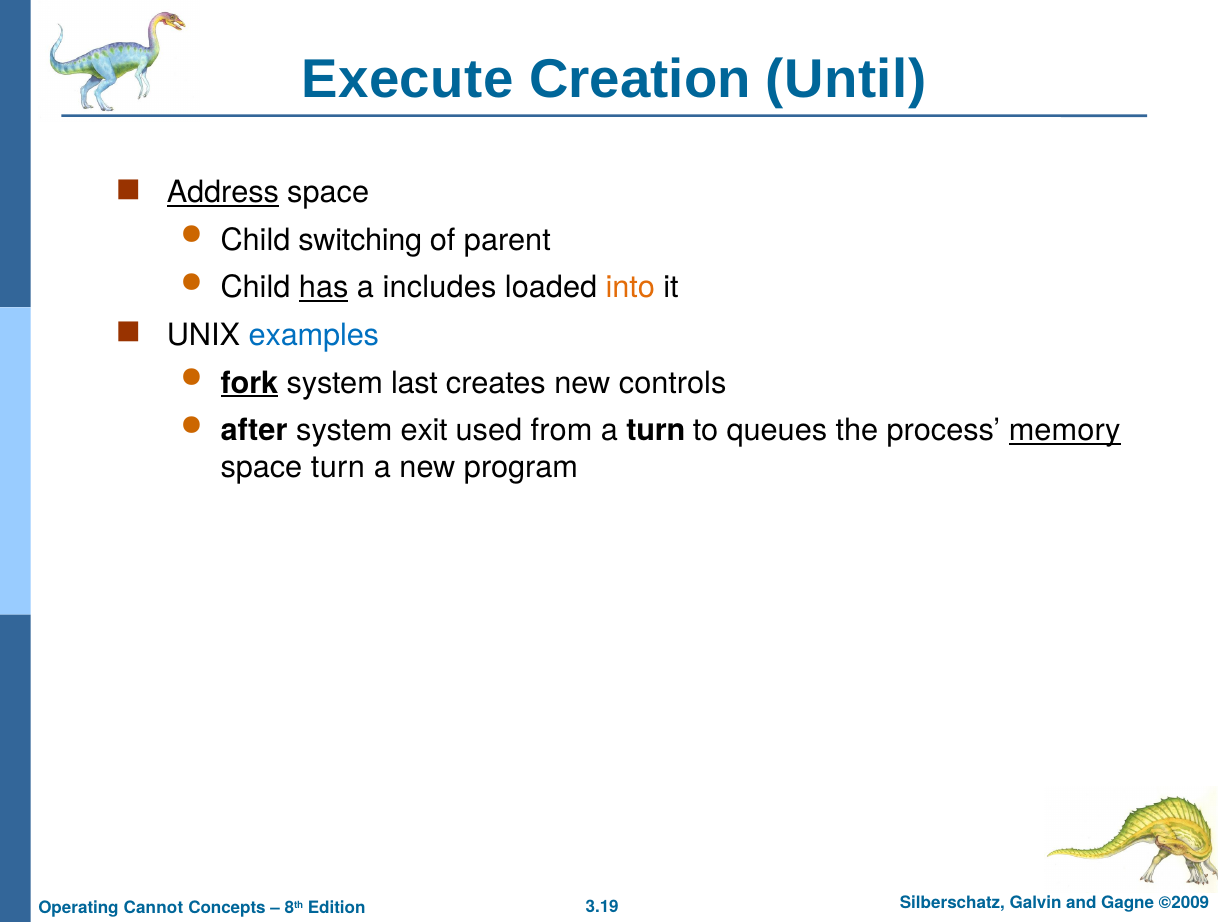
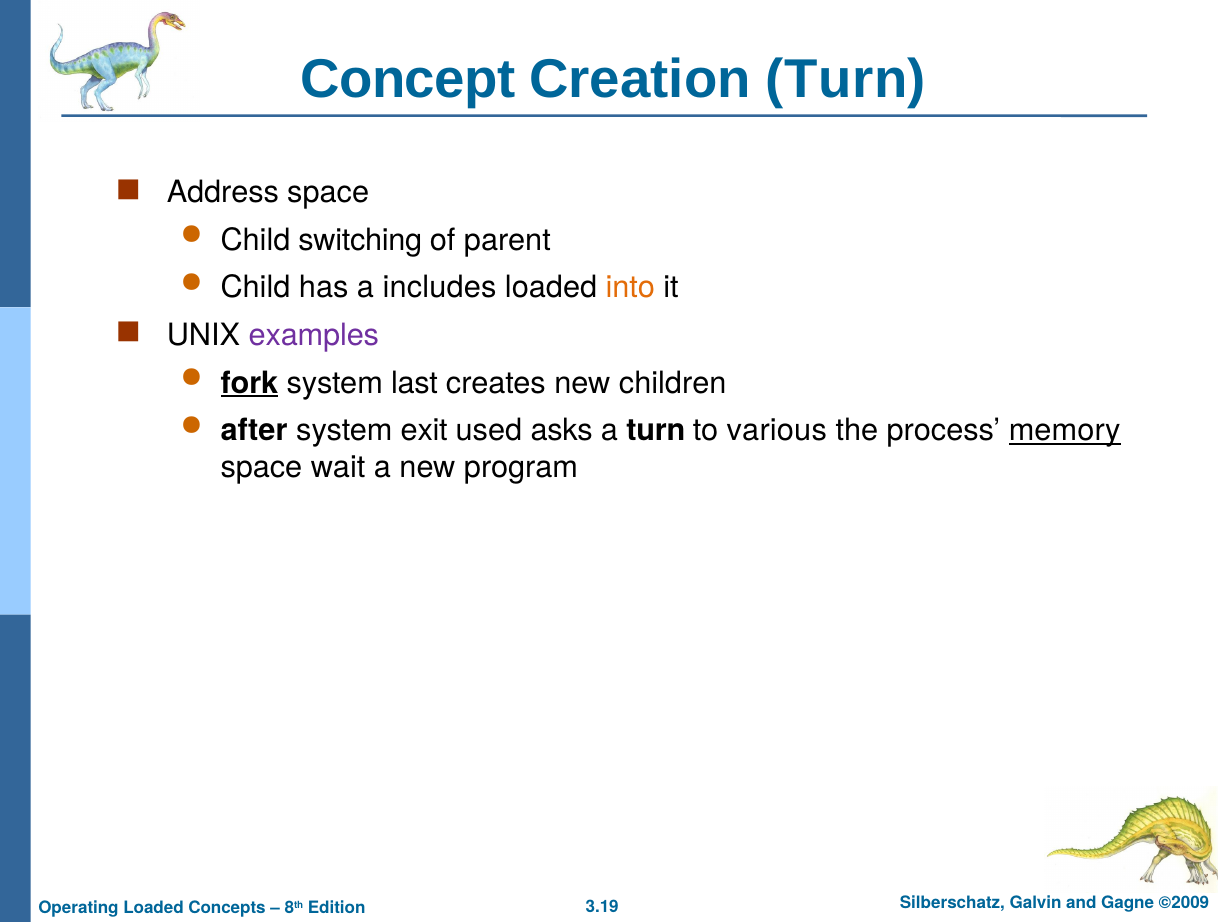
Execute: Execute -> Concept (408, 80)
Creation Until: Until -> Turn (846, 80)
Address underline: present -> none (223, 193)
has underline: present -> none (324, 288)
examples colour: blue -> purple (314, 335)
controls: controls -> children (673, 383)
from: from -> asks (562, 431)
queues: queues -> various (777, 431)
space turn: turn -> wait (338, 467)
Cannot: Cannot -> Loaded (154, 907)
